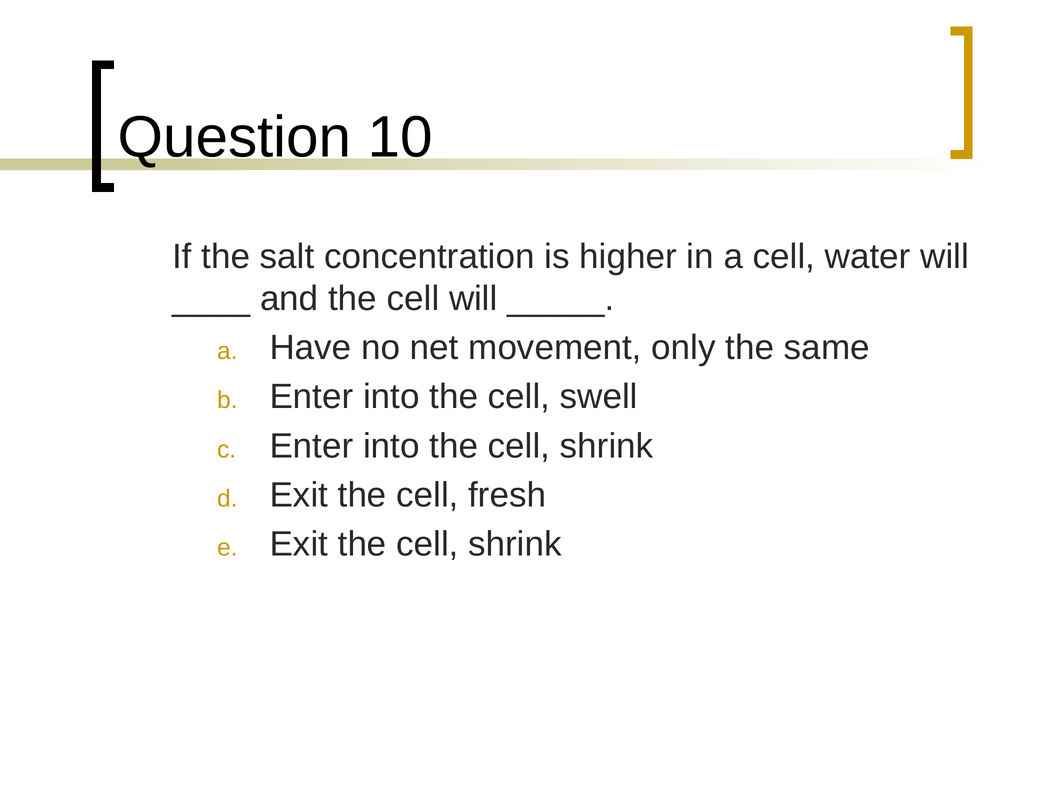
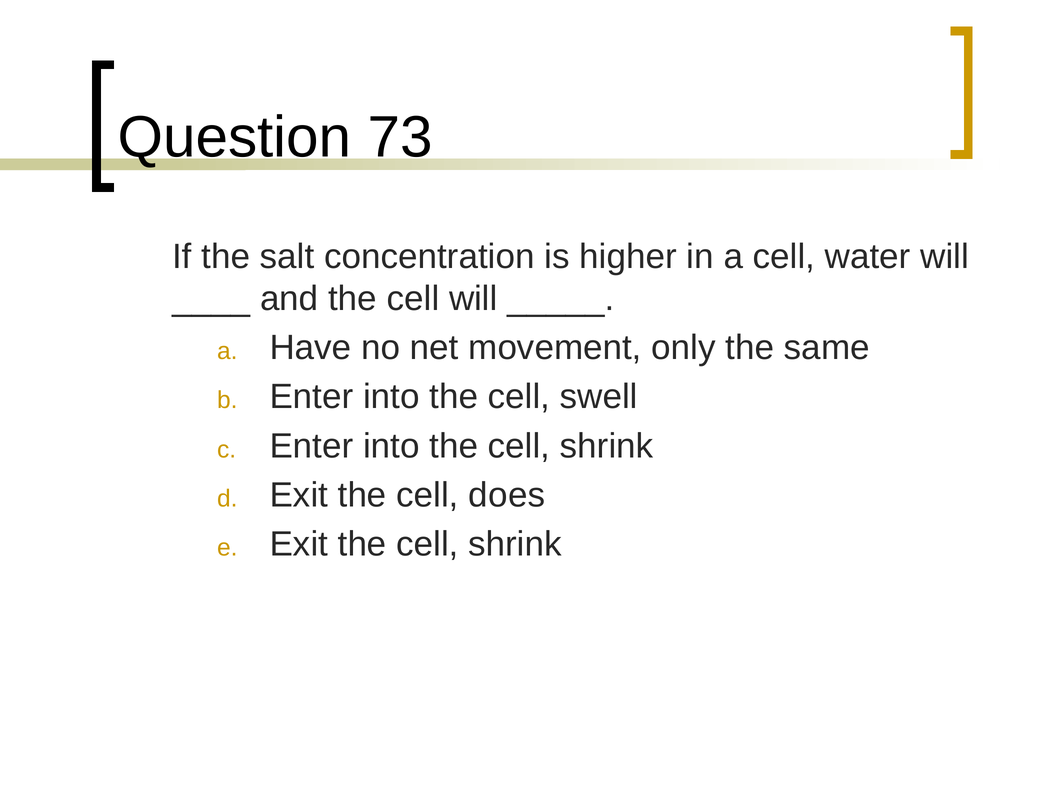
10: 10 -> 73 (400, 137)
fresh: fresh -> does (507, 495)
